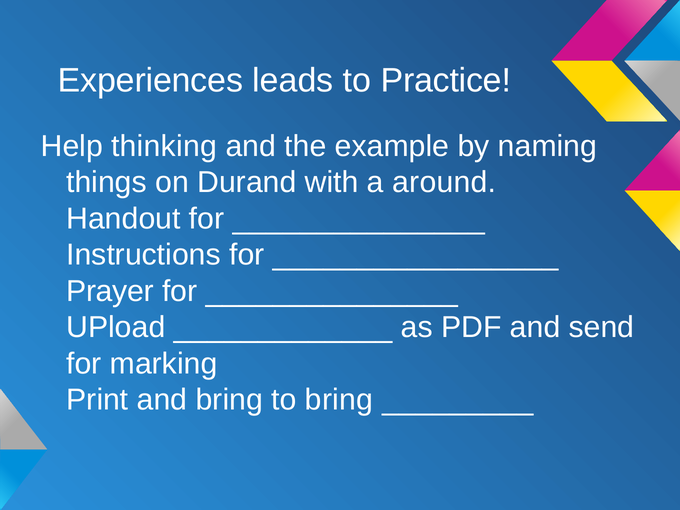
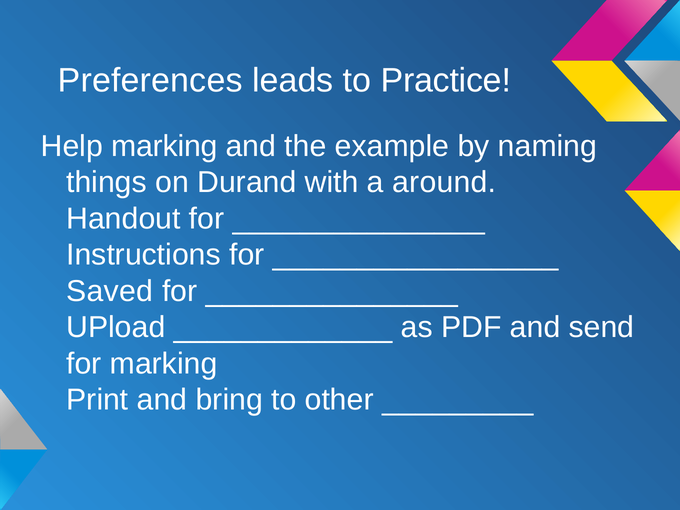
Experiences: Experiences -> Preferences (150, 81)
Help thinking: thinking -> marking (164, 146)
Prayer: Prayer -> Saved (110, 291)
to bring: bring -> other (339, 400)
